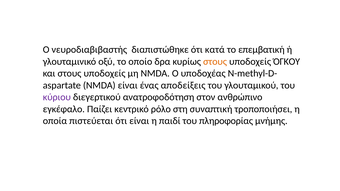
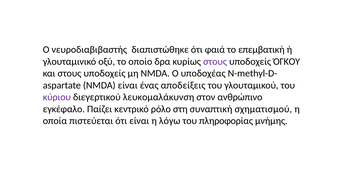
κατά: κατά -> φαιά (215, 50)
στους colour: orange -> purple (215, 62)
ανατροφοδότηση: ανατροφοδότηση -> λευκομαλάκυνση (159, 97)
τροποποιήσει: τροποποιήσει -> σχηματισμού (263, 109)
παιδί: παιδί -> λόγω (170, 121)
